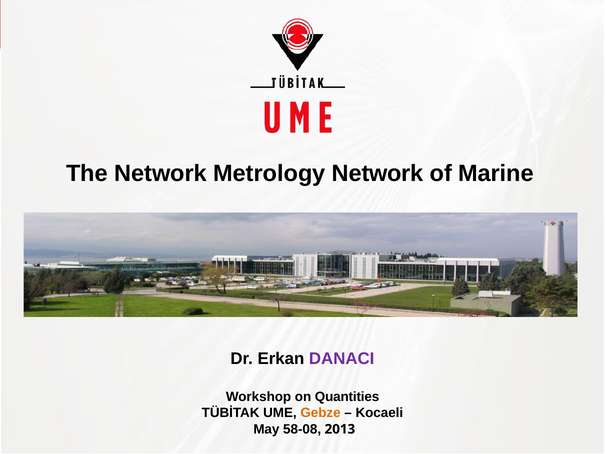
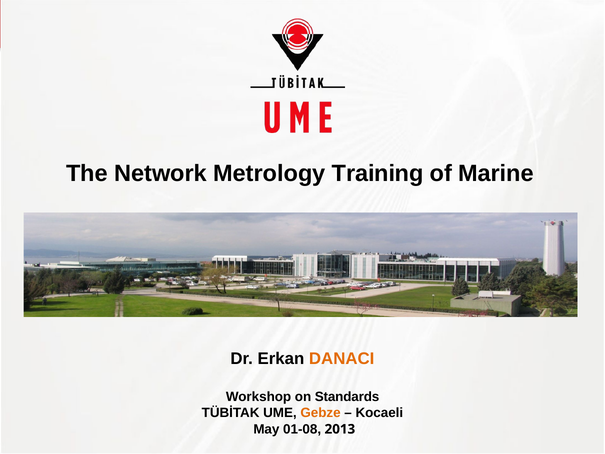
Metrology Network: Network -> Training (378, 173)
DANACI colour: purple -> orange (342, 359)
Quantities: Quantities -> Standards (347, 397)
58-08: 58-08 -> 01-08 (302, 429)
